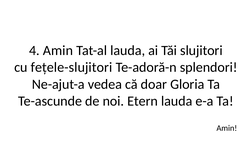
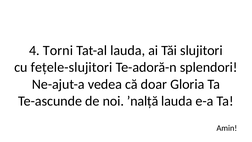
4 Amin: Amin -> Torni (58, 50)
Etern: Etern -> ʼnalță (143, 101)
